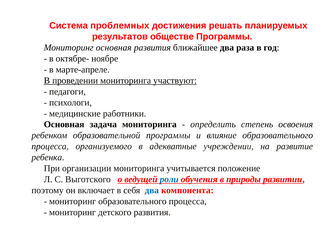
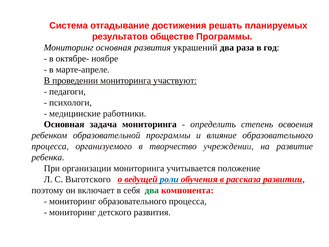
проблемных: проблемных -> отгадывание (120, 26)
ближайшее: ближайшее -> украшений (195, 48)
адекватные: адекватные -> творчество (173, 146)
природы: природы -> рассказа (244, 179)
два colour: blue -> green (152, 190)
